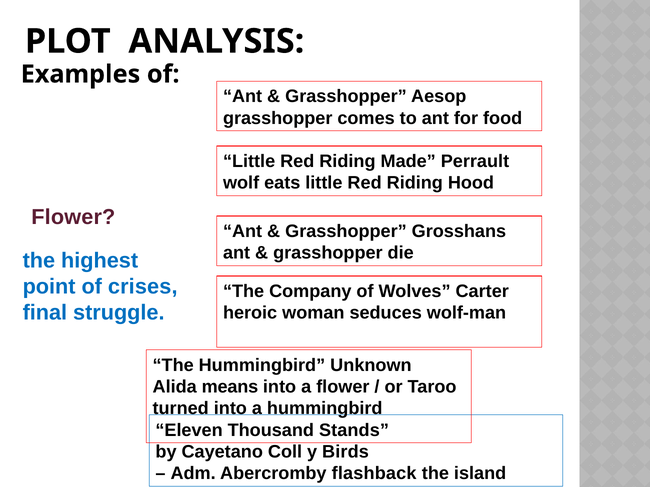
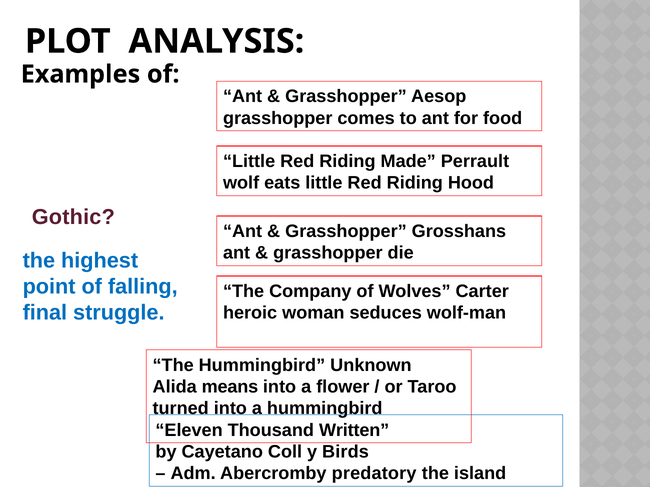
Flower: Flower -> Gothic (73, 217)
crises: crises -> falling (143, 287)
Stands: Stands -> Written (354, 431)
flashback: flashback -> predatory (374, 474)
